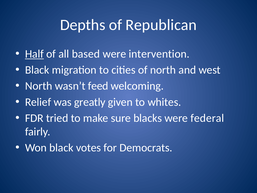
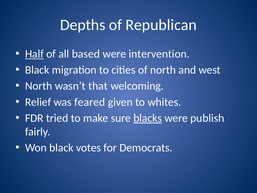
feed: feed -> that (98, 86)
greatly: greatly -> feared (90, 102)
blacks underline: none -> present (148, 118)
federal: federal -> publish (207, 118)
